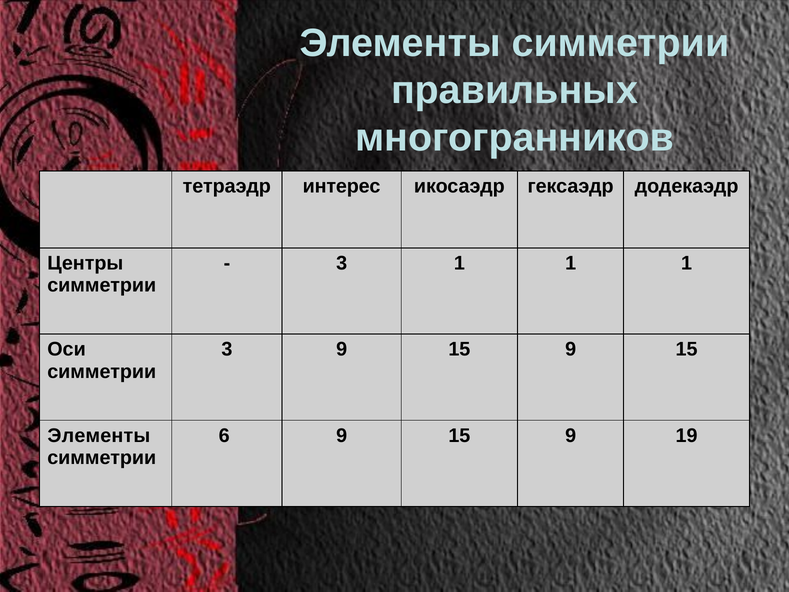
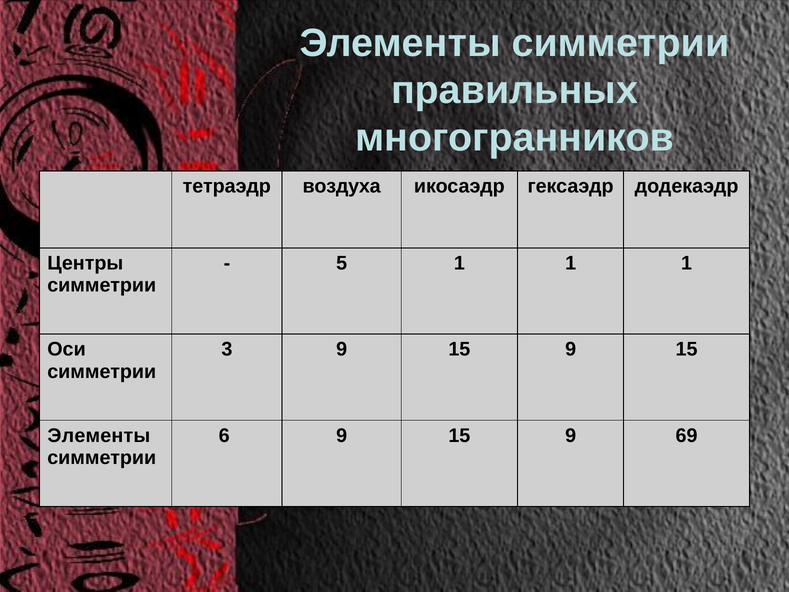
интерес: интерес -> воздуха (342, 186)
3: 3 -> 5 (342, 263)
19: 19 -> 69 (687, 435)
